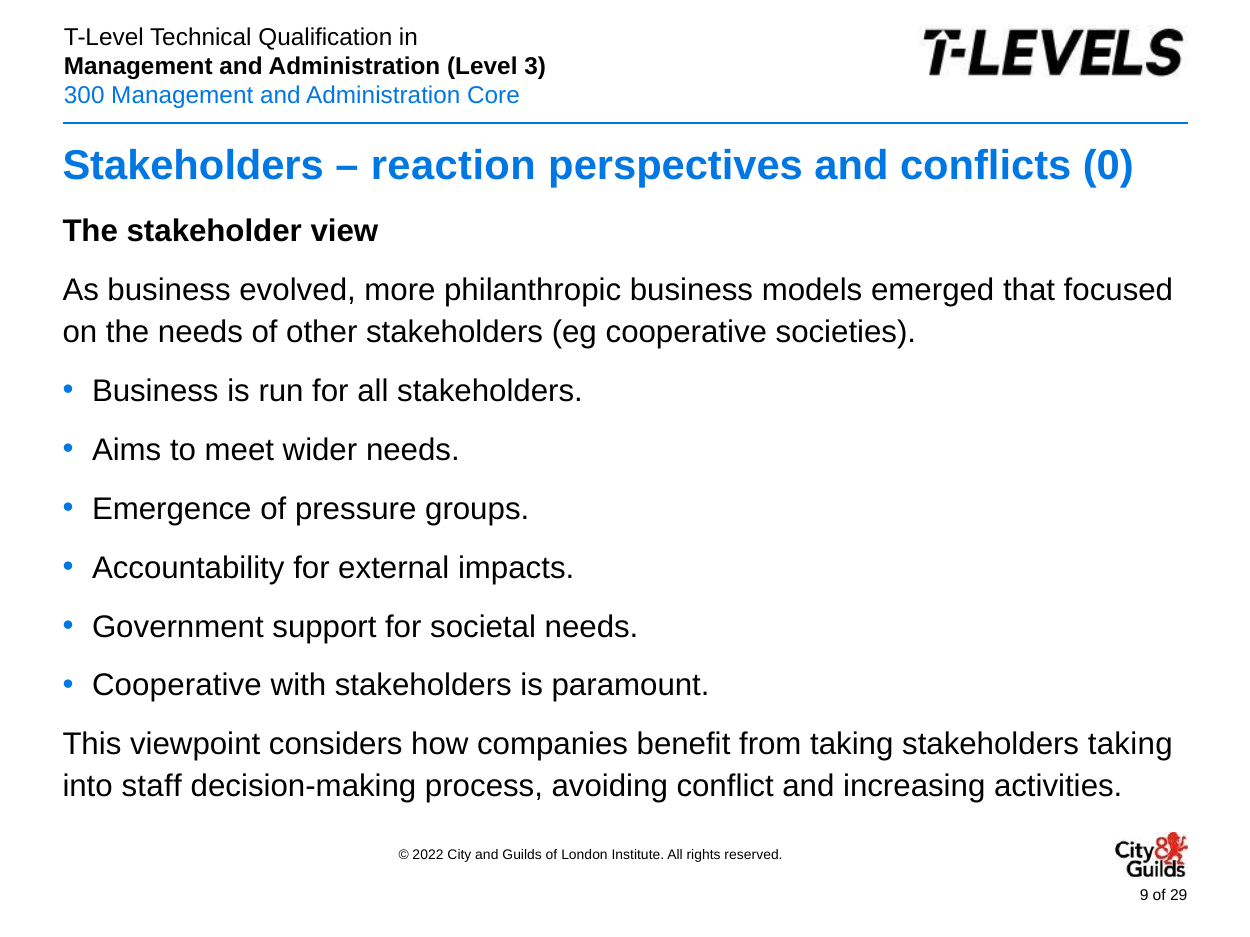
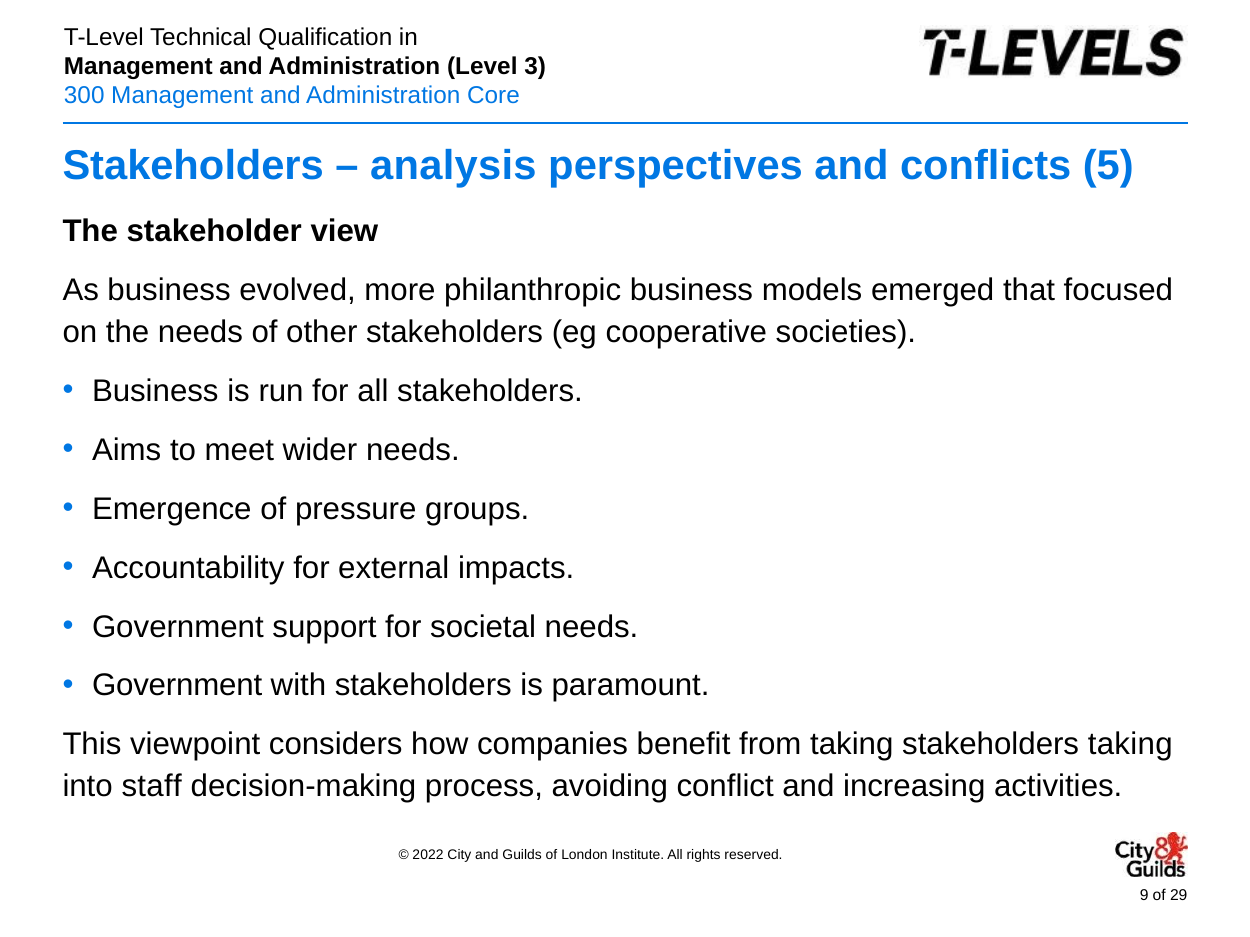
reaction: reaction -> analysis (453, 166)
0: 0 -> 5 (1108, 166)
Cooperative: Cooperative -> Government (177, 686)
